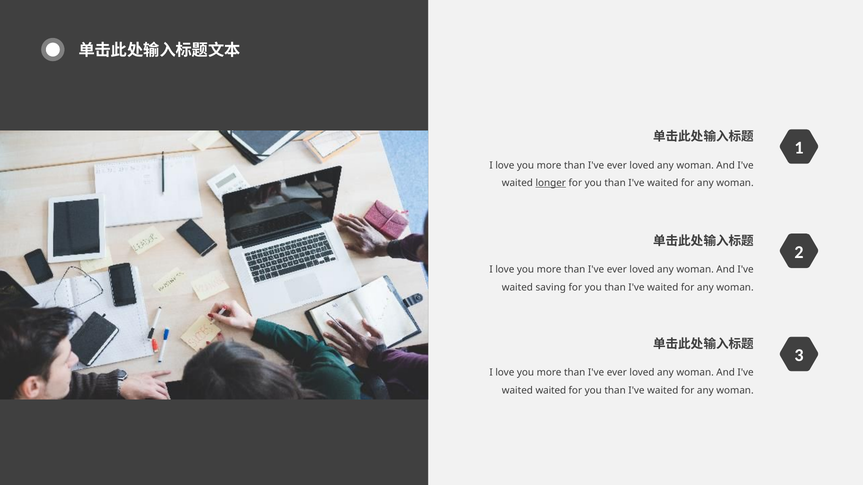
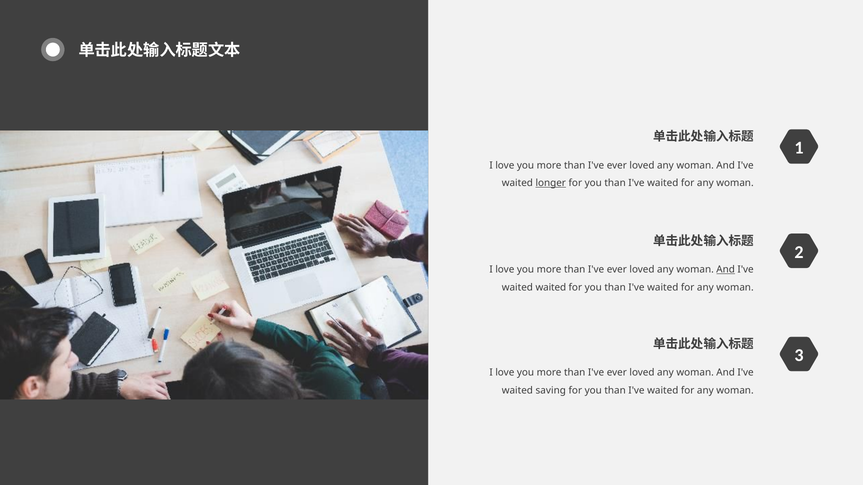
And underline: none -> present (726, 270)
waited saving: saving -> waited (551, 288)
waited waited: waited -> saving (551, 391)
